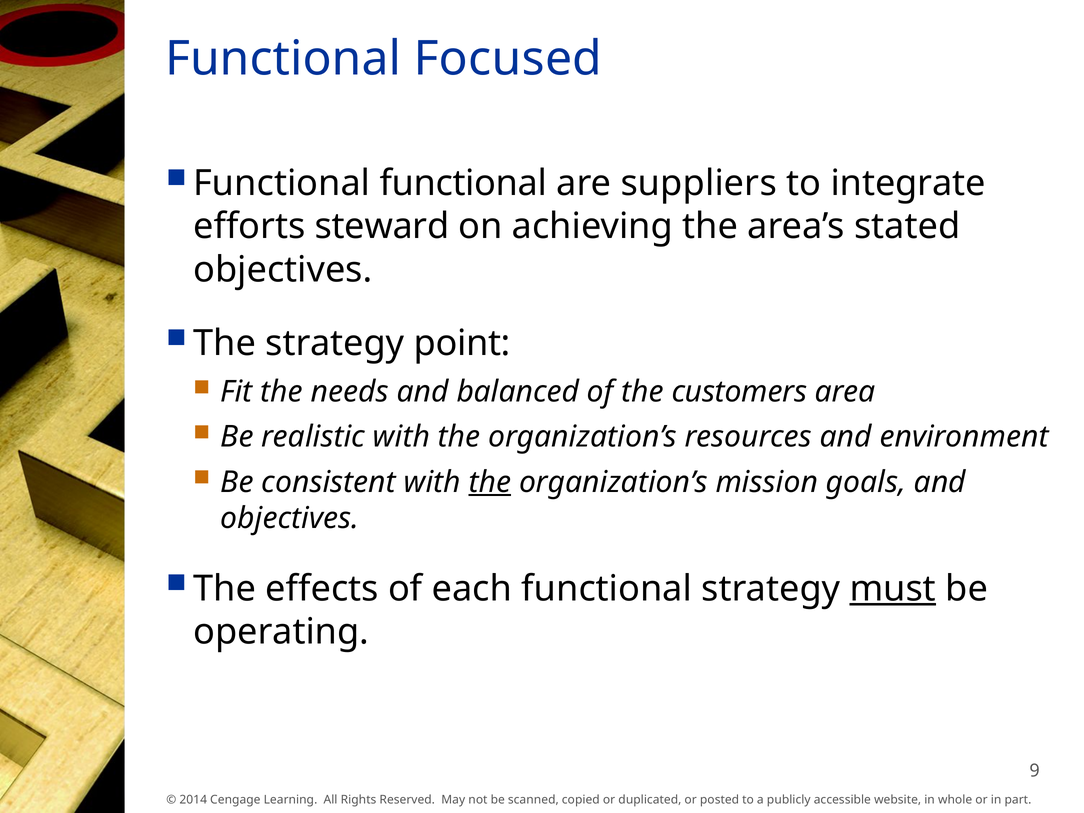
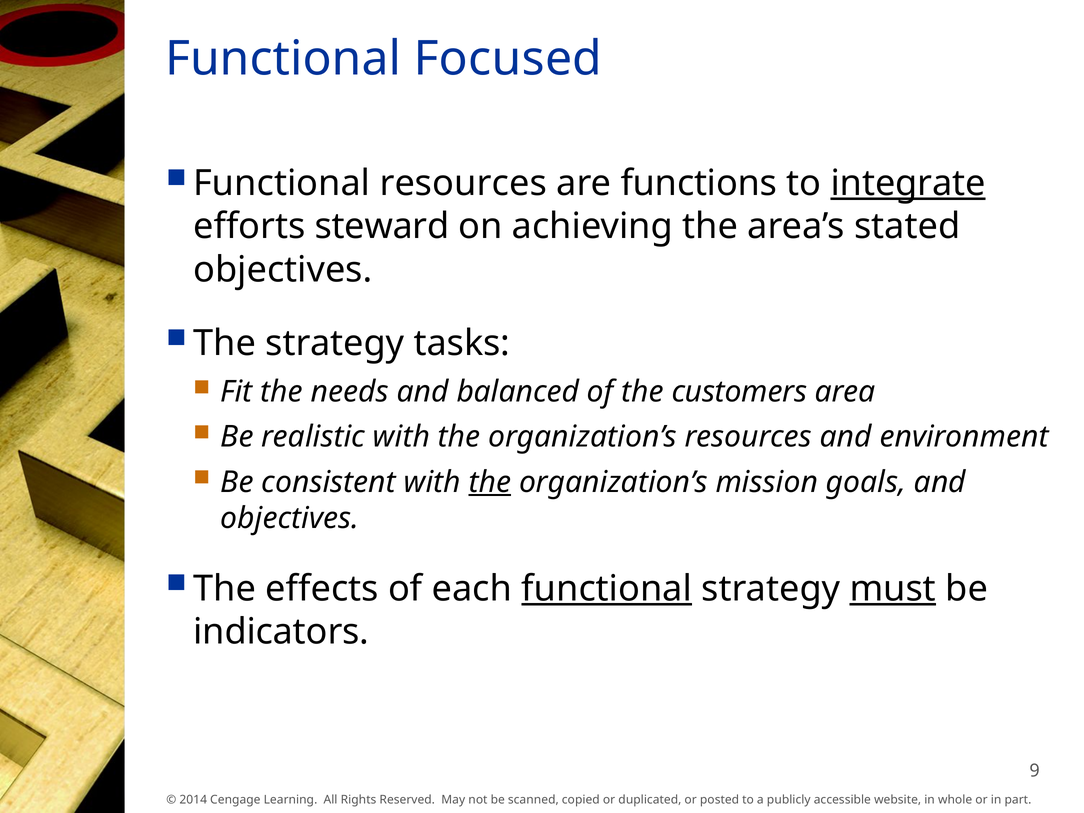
Functional functional: functional -> resources (463, 183)
suppliers: suppliers -> functions (699, 183)
integrate underline: none -> present (908, 183)
point: point -> tasks (462, 343)
functional underline: none -> present (607, 589)
operating: operating -> indicators (281, 632)
